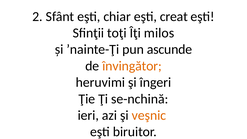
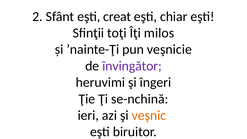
chiar: chiar -> creat (117, 17)
creat: creat -> chiar (174, 17)
ascunde: ascunde -> veşnicie (169, 49)
învingător colour: orange -> purple (132, 66)
